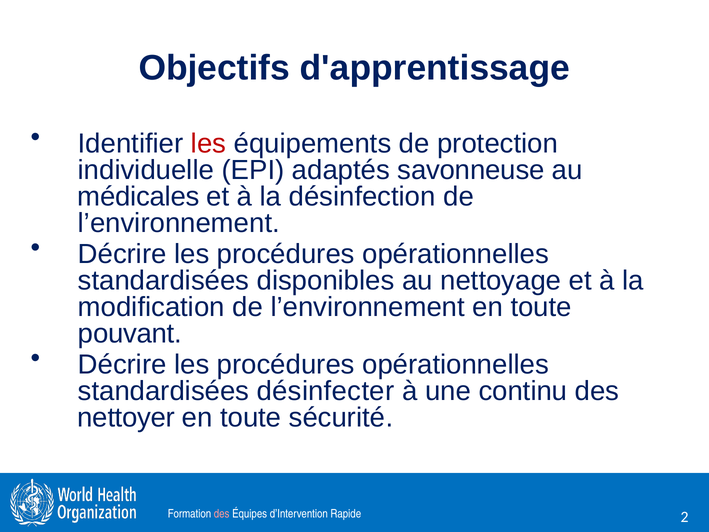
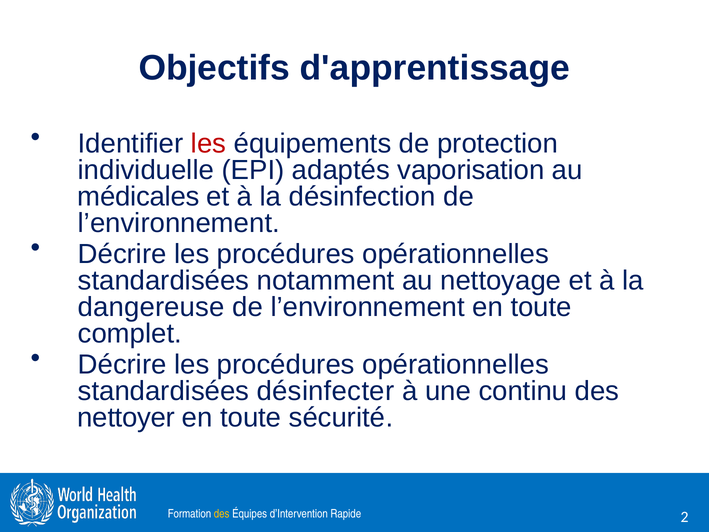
savonneuse: savonneuse -> vaporisation (471, 170)
disponibles: disponibles -> notamment (326, 281)
modification: modification -> dangereuse (151, 307)
pouvant: pouvant -> complet (130, 334)
des colour: pink -> yellow (222, 514)
